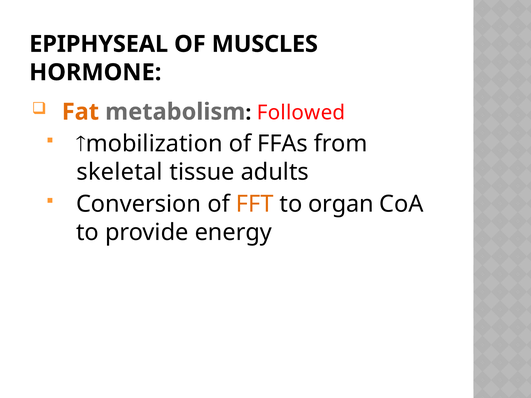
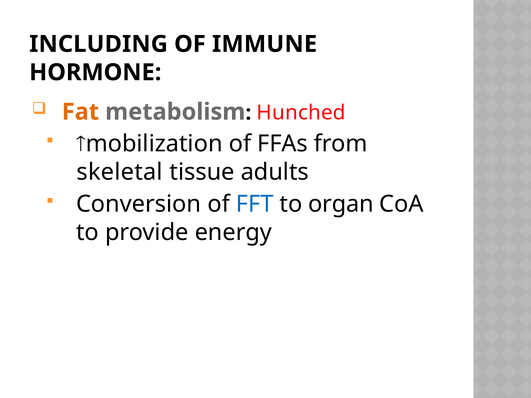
EPIPHYSEAL: EPIPHYSEAL -> INCLUDING (99, 44)
MUSCLES: MUSCLES -> IMMUNE (265, 44)
Followed: Followed -> Hunched (301, 113)
FFT colour: orange -> blue (255, 204)
